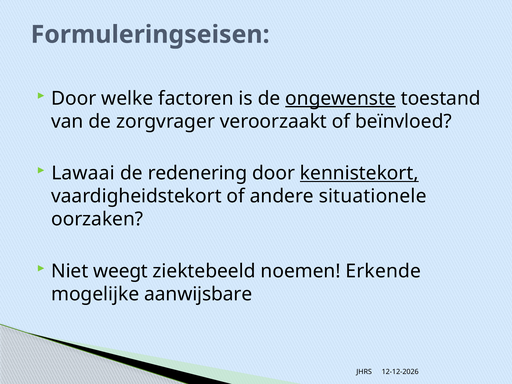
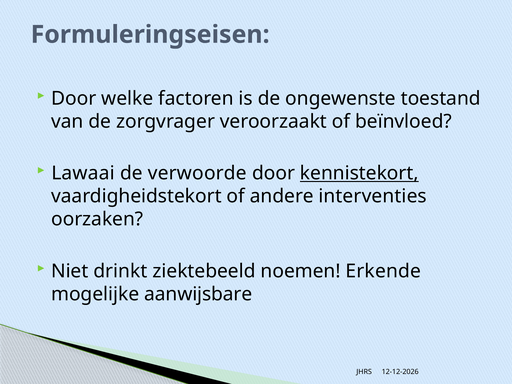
ongewenste underline: present -> none (341, 98)
redenering: redenering -> verwoorde (197, 173)
situationele: situationele -> interventies (373, 196)
weegt: weegt -> drinkt (120, 271)
